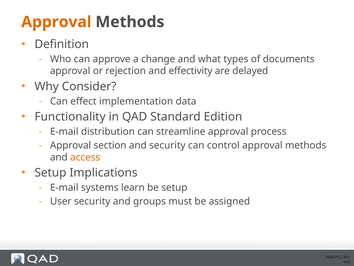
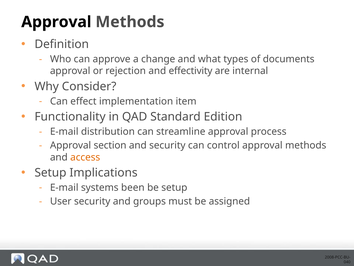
Approval colour: orange -> black (56, 22)
delayed: delayed -> internal (250, 71)
data: data -> item (186, 101)
learn: learn -> been (133, 187)
